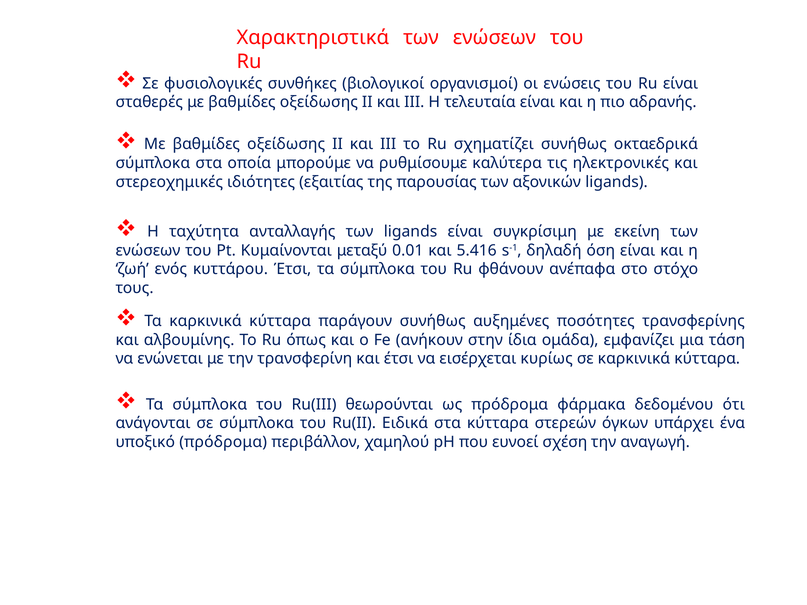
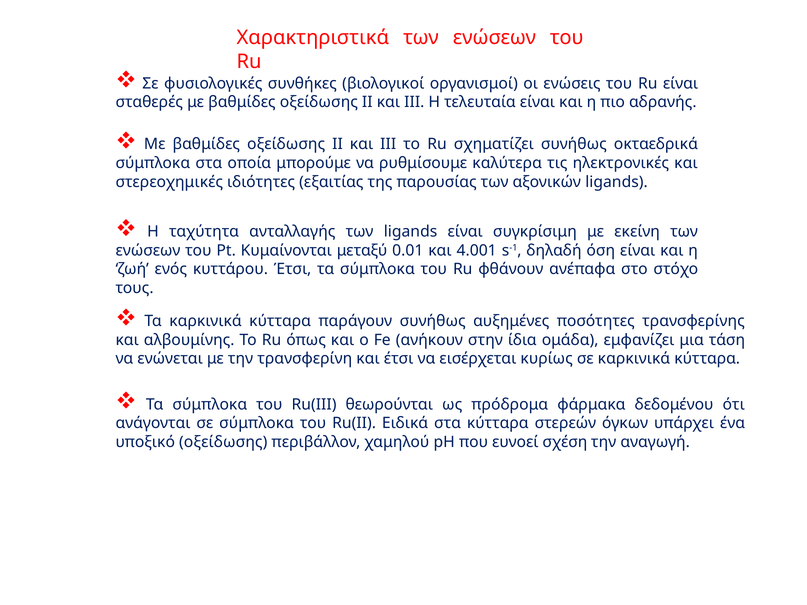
5.416: 5.416 -> 4.001 (477, 251)
υποξικό πρόδρομα: πρόδρομα -> οξείδωσης (223, 442)
